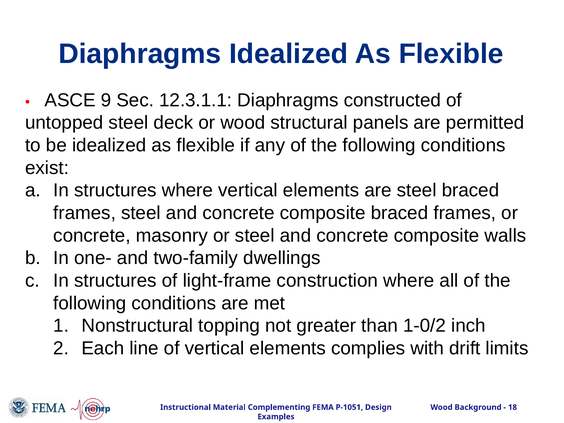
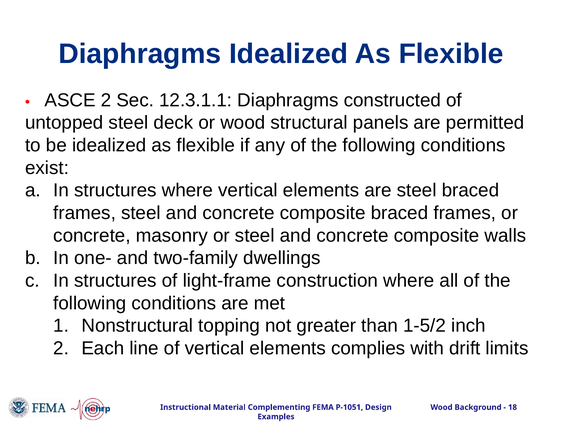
ASCE 9: 9 -> 2 (106, 100)
1-0/2: 1-0/2 -> 1-5/2 (425, 326)
